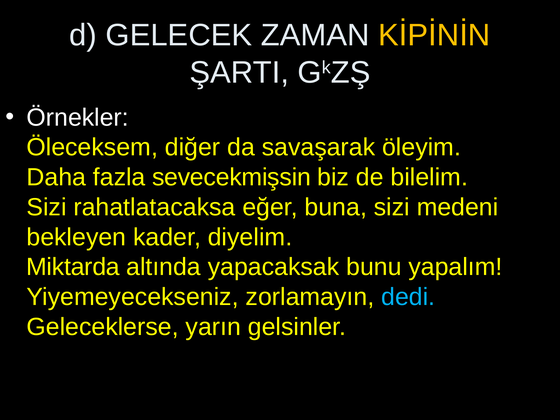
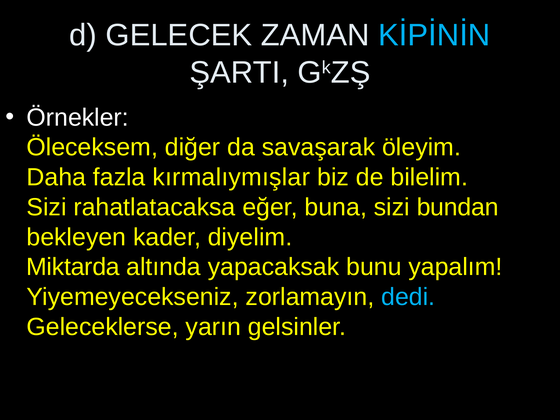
KİPİNİN colour: yellow -> light blue (434, 35)
sevecekmişsin: sevecekmişsin -> kırmalıymışlar (231, 177)
medeni: medeni -> bundan (458, 207)
